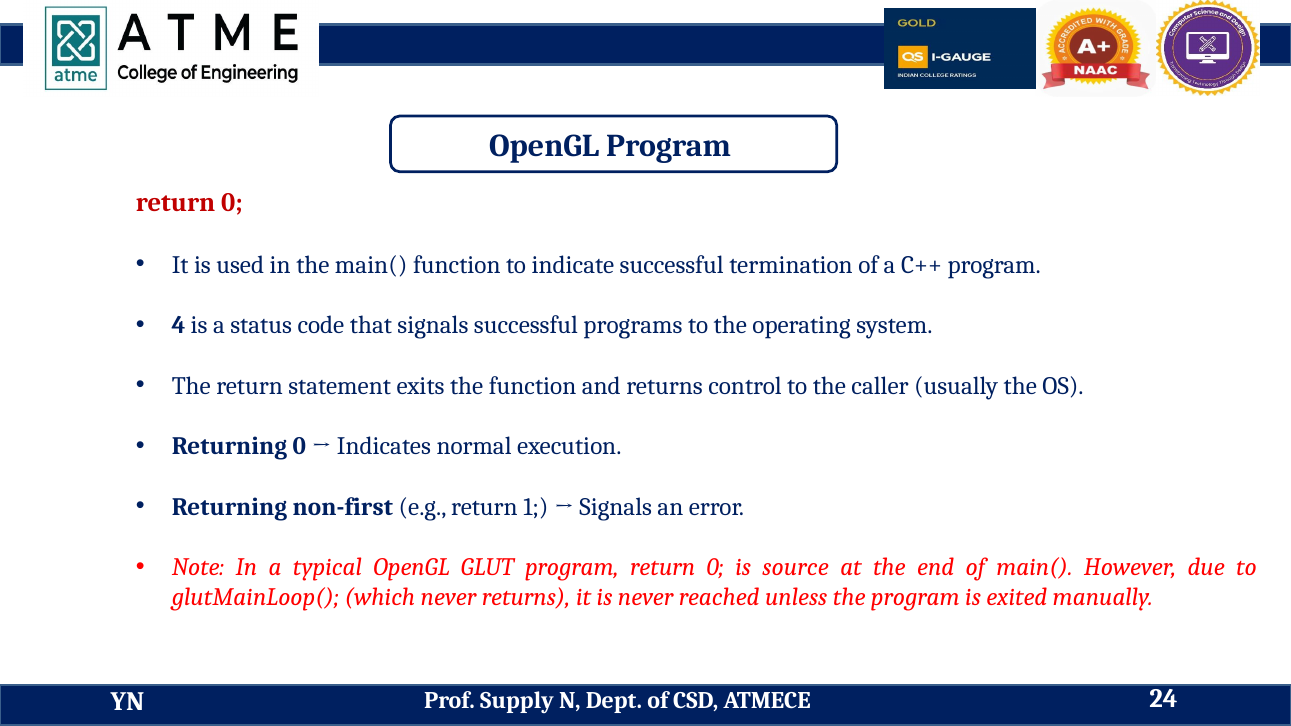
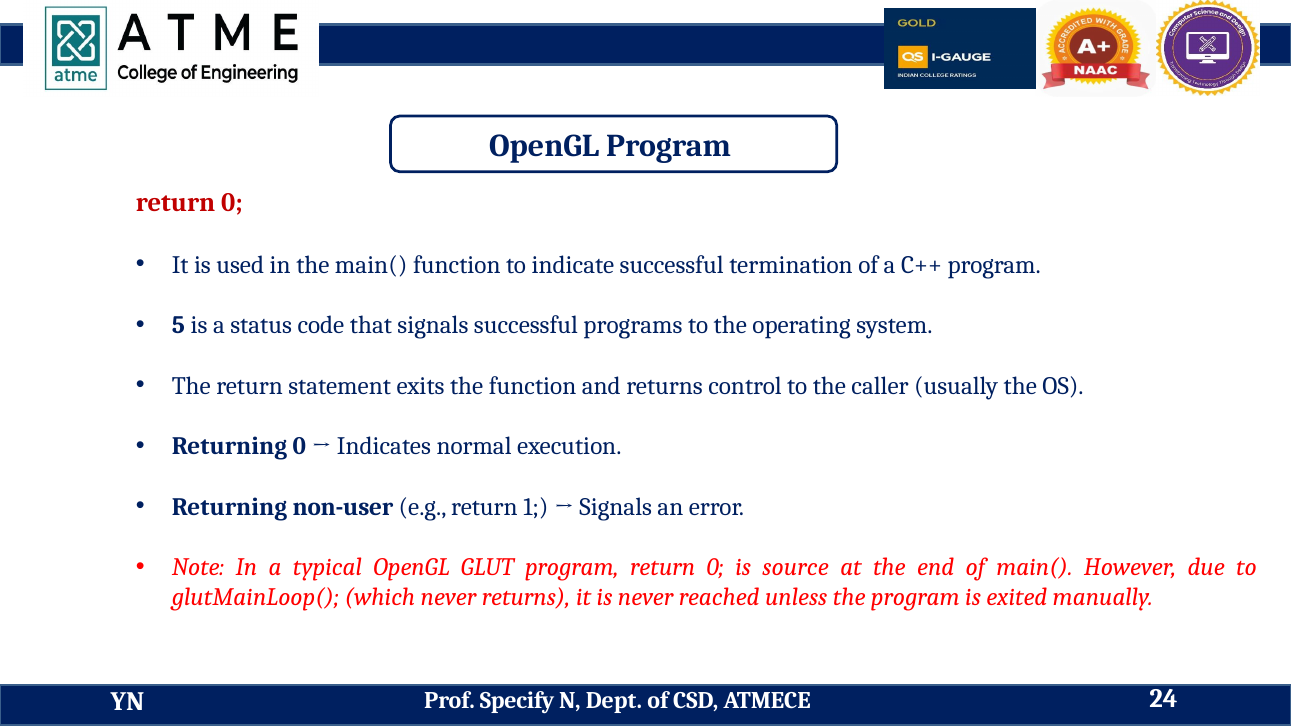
4: 4 -> 5 (178, 326)
non-first: non-first -> non-user (343, 507)
Supply: Supply -> Specify (517, 700)
